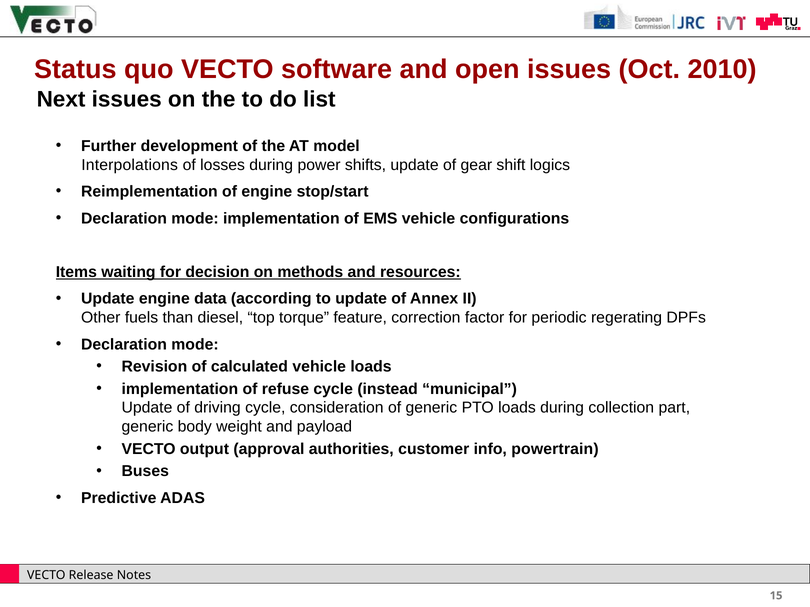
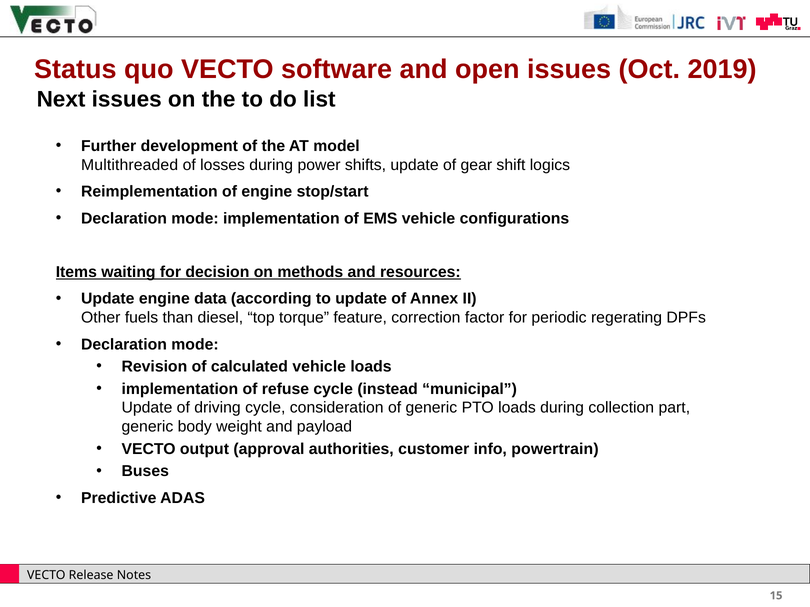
2010: 2010 -> 2019 (722, 70)
Interpolations: Interpolations -> Multithreaded (130, 165)
